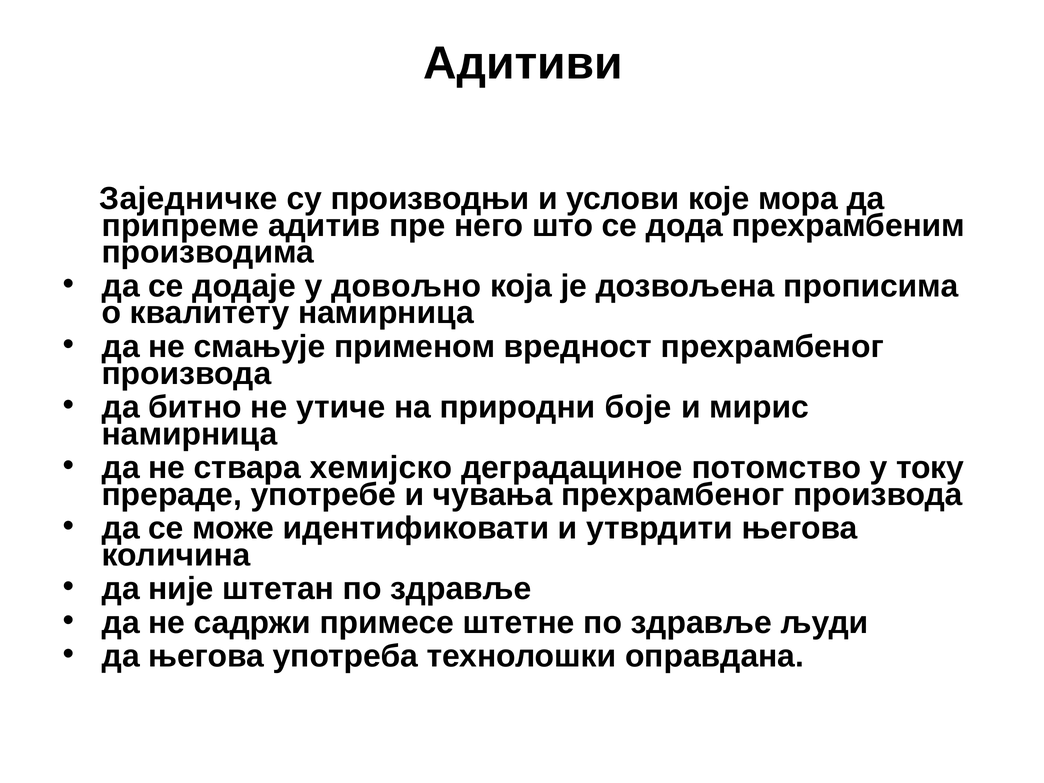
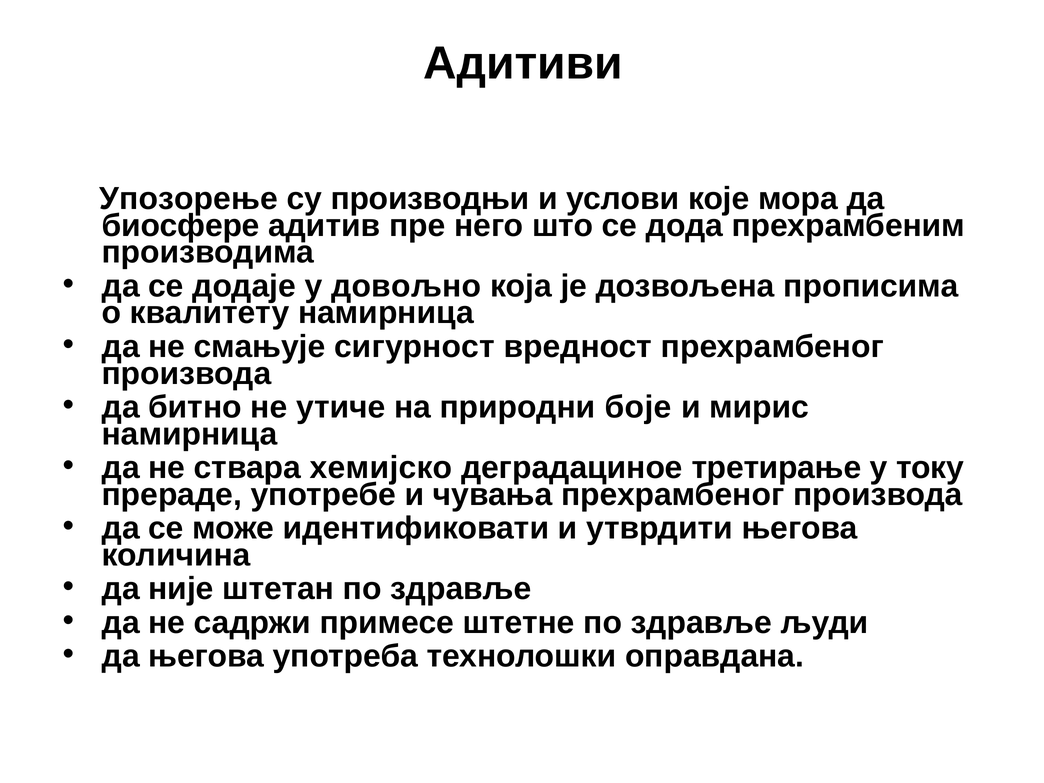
Заједничке: Заједничке -> Упозорење (189, 199)
припреме: припреме -> биосфере (181, 226)
применом: применом -> сигурност (414, 347)
потомство: потомство -> третирање (776, 468)
